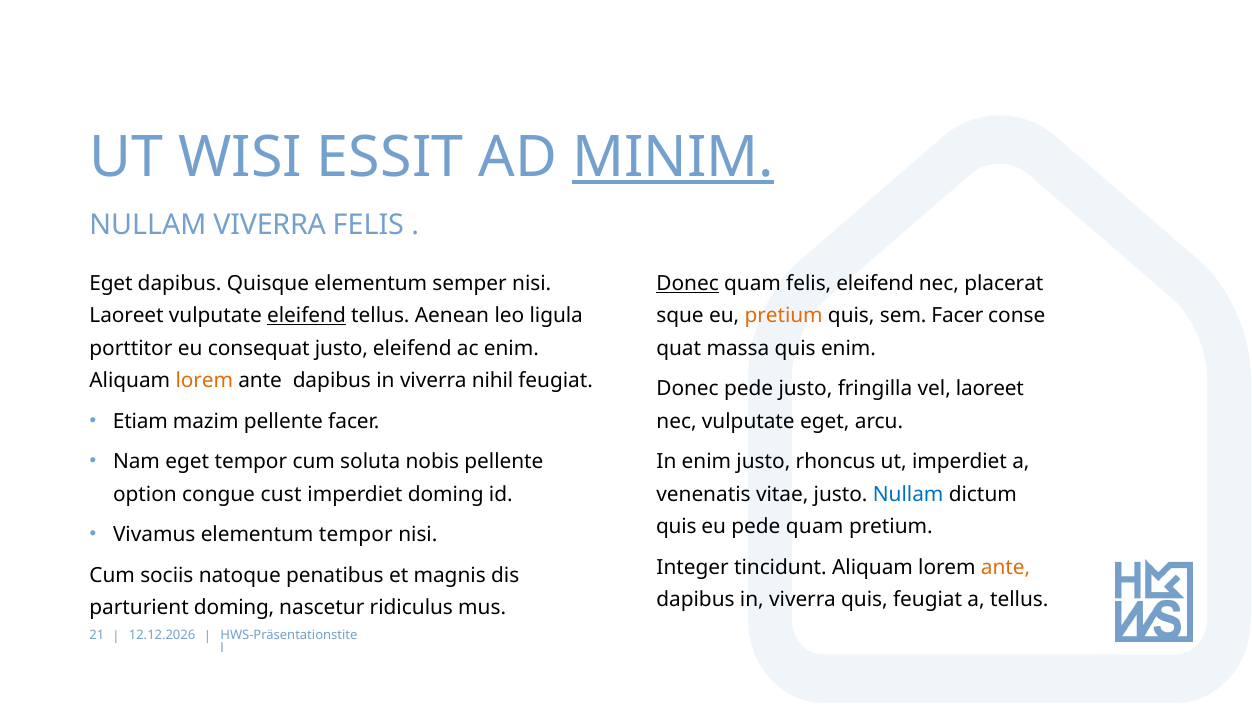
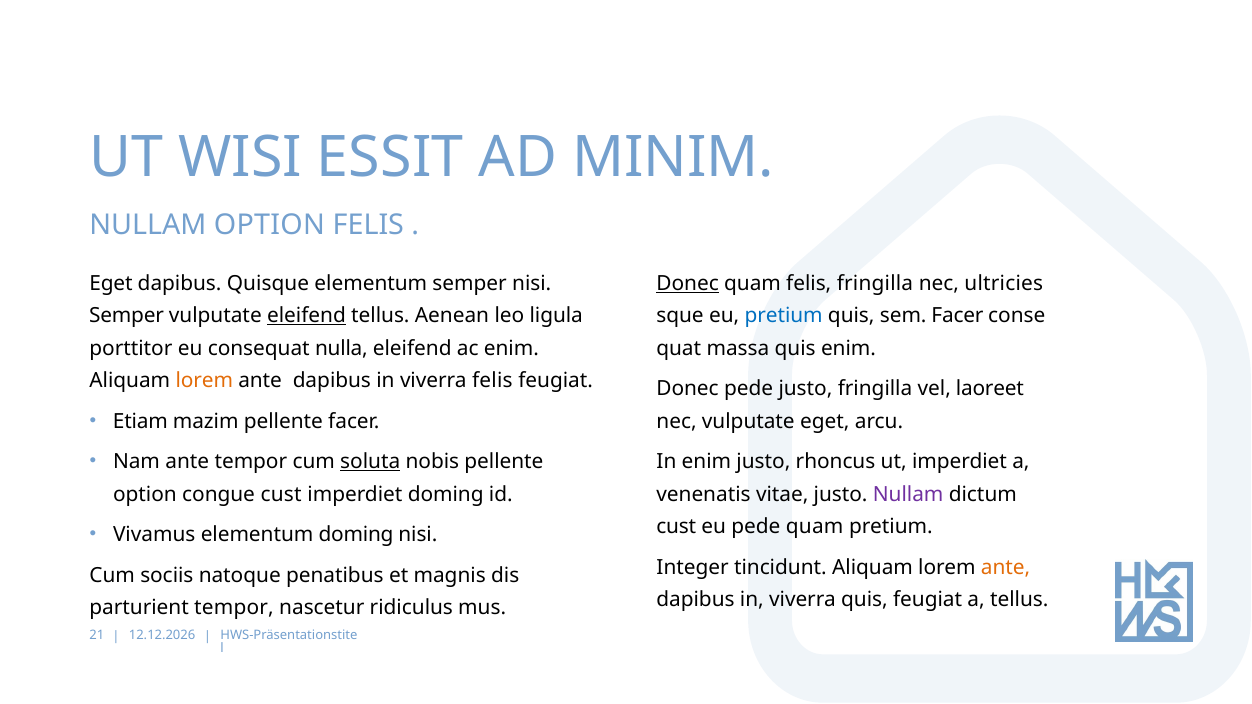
MINIM underline: present -> none (673, 157)
NULLAM VIVERRA: VIVERRA -> OPTION (269, 225)
felis eleifend: eleifend -> fringilla (875, 283)
placerat: placerat -> ultricies (1004, 283)
Laoreet: Laoreet -> Semper (127, 316)
pretium colour: orange -> blue (784, 316)
consequat justo: justo -> nulla (341, 348)
viverra nihil: nihil -> felis (492, 381)
Nam eget: eget -> ante (187, 462)
soluta underline: none -> present (370, 462)
Nullam colour: blue -> purple (908, 495)
quis: quis -> cust (676, 527)
elementum tempor: tempor -> doming (356, 535)
parturient doming: doming -> tempor (234, 608)
